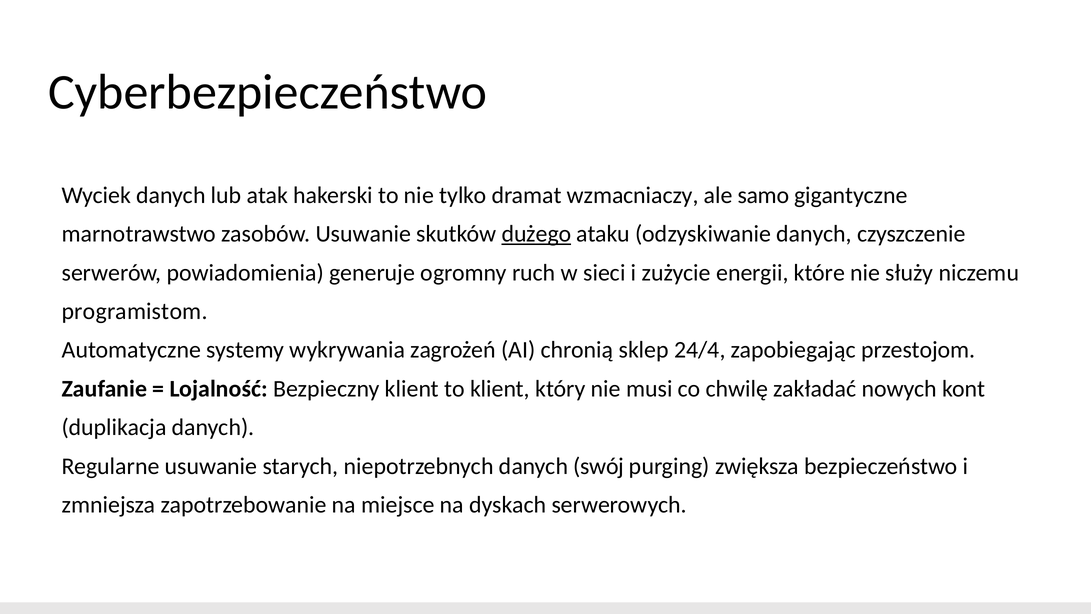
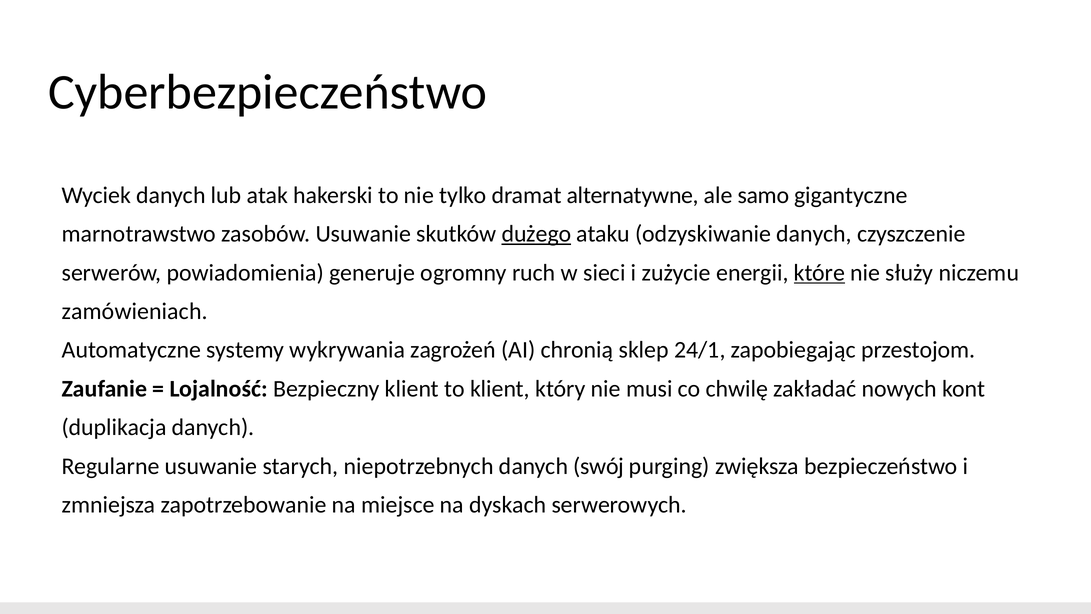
wzmacniaczy: wzmacniaczy -> alternatywne (633, 195)
które underline: none -> present (819, 273)
programistom: programistom -> zamówieniach (135, 311)
24/4: 24/4 -> 24/1 (700, 350)
